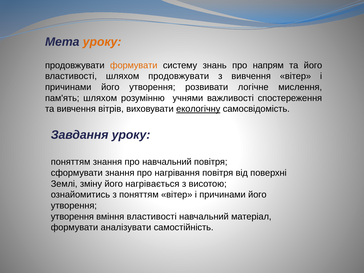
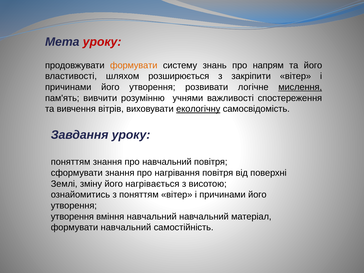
уроку colour: orange -> red (102, 42)
шляхом продовжувати: продовжувати -> розширюється (179, 76)
з вивчення: вивчення -> закріпити (251, 76)
мислення underline: none -> present (300, 87)
пам'ять шляхом: шляхом -> вивчити (100, 98)
вміння властивості: властивості -> навчальний (152, 217)
формувати аналізувати: аналізувати -> навчальний (126, 227)
